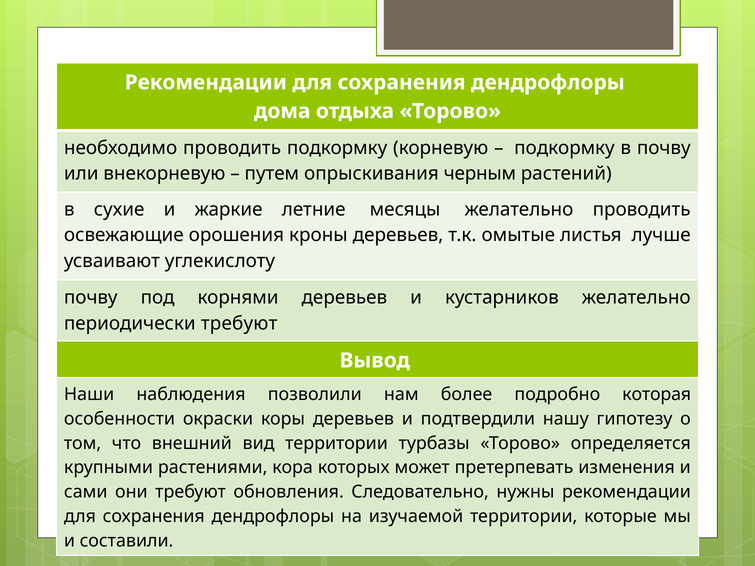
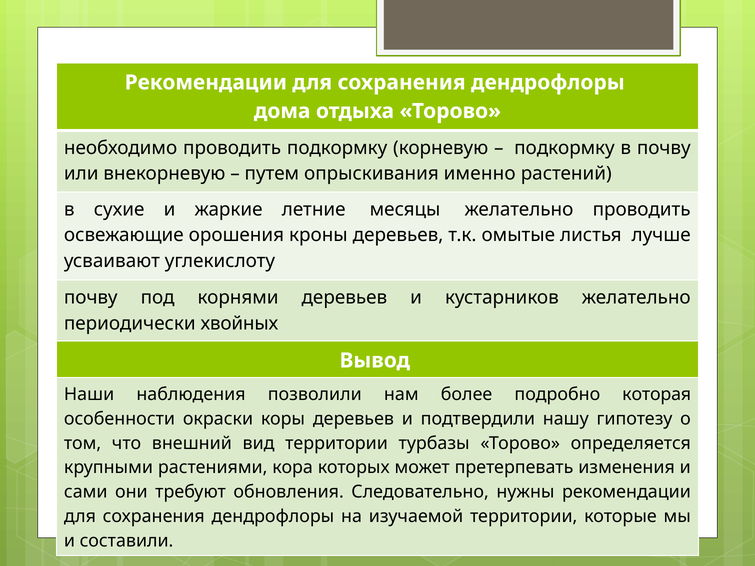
черным: черным -> именно (480, 174)
периодически требуют: требуют -> хвойных (239, 324)
